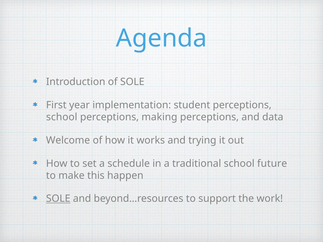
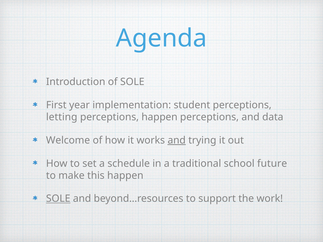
school: school -> letting (62, 117)
perceptions making: making -> happen (159, 117)
and underline: none -> present (177, 140)
